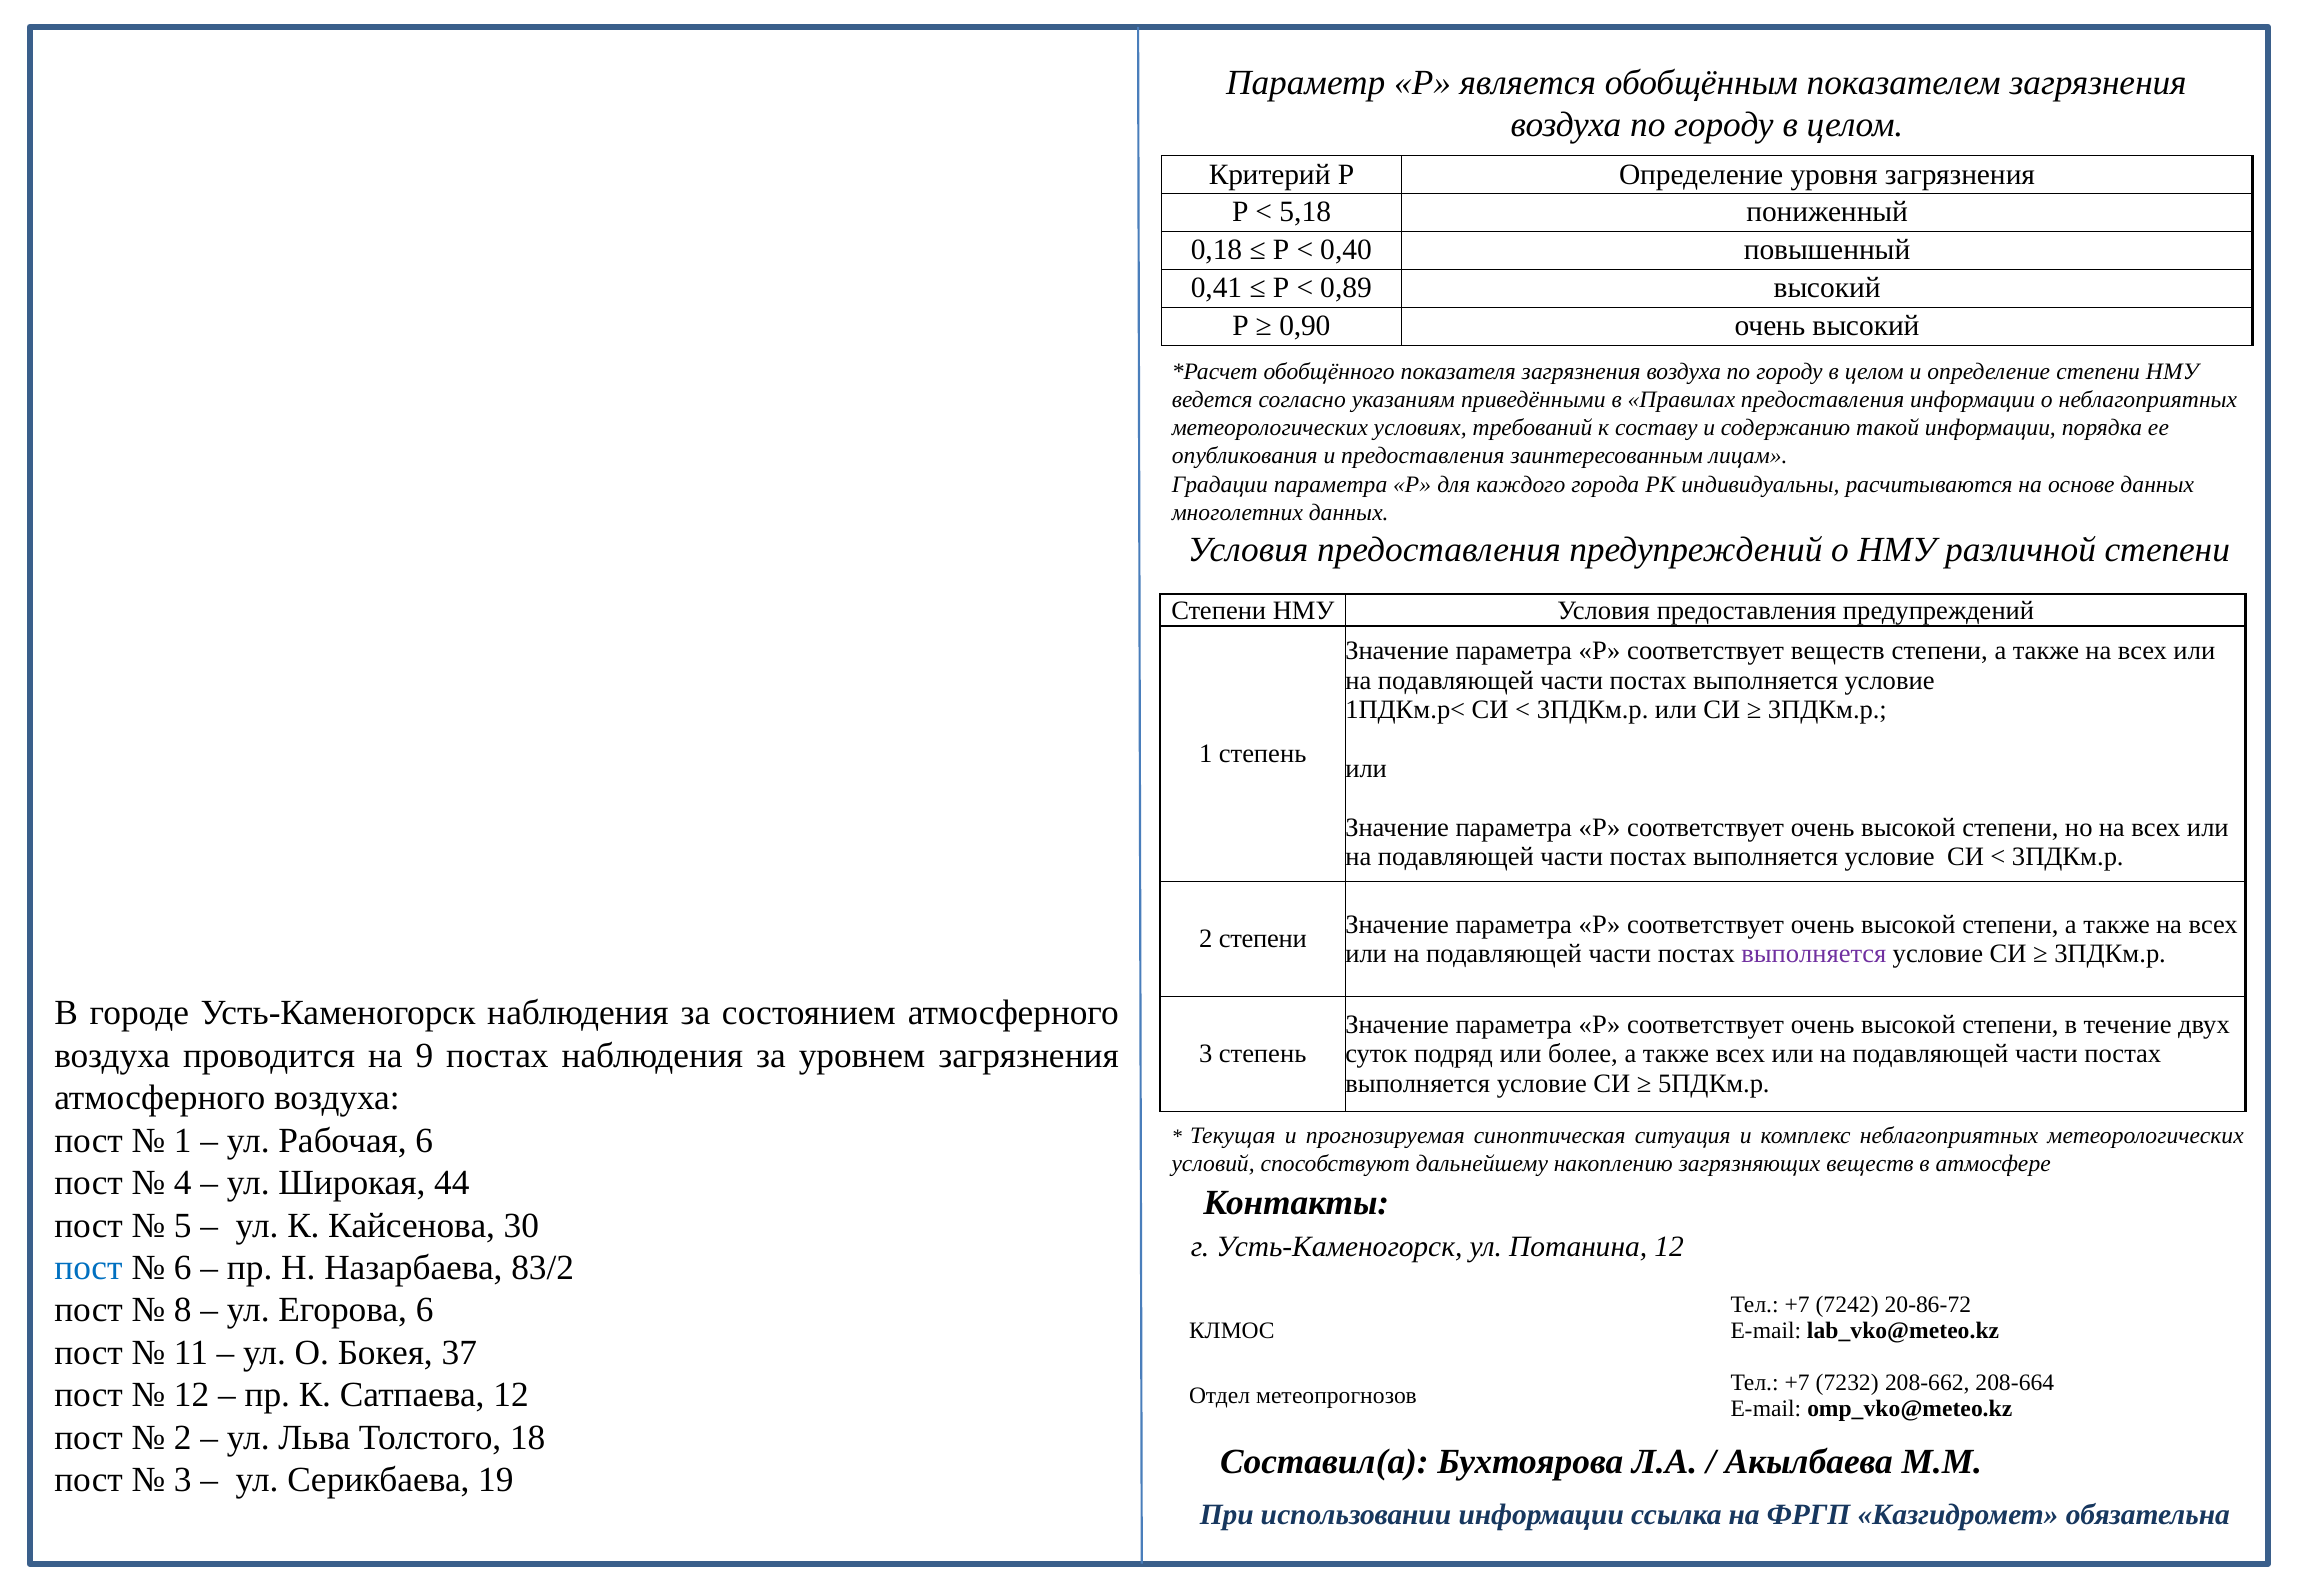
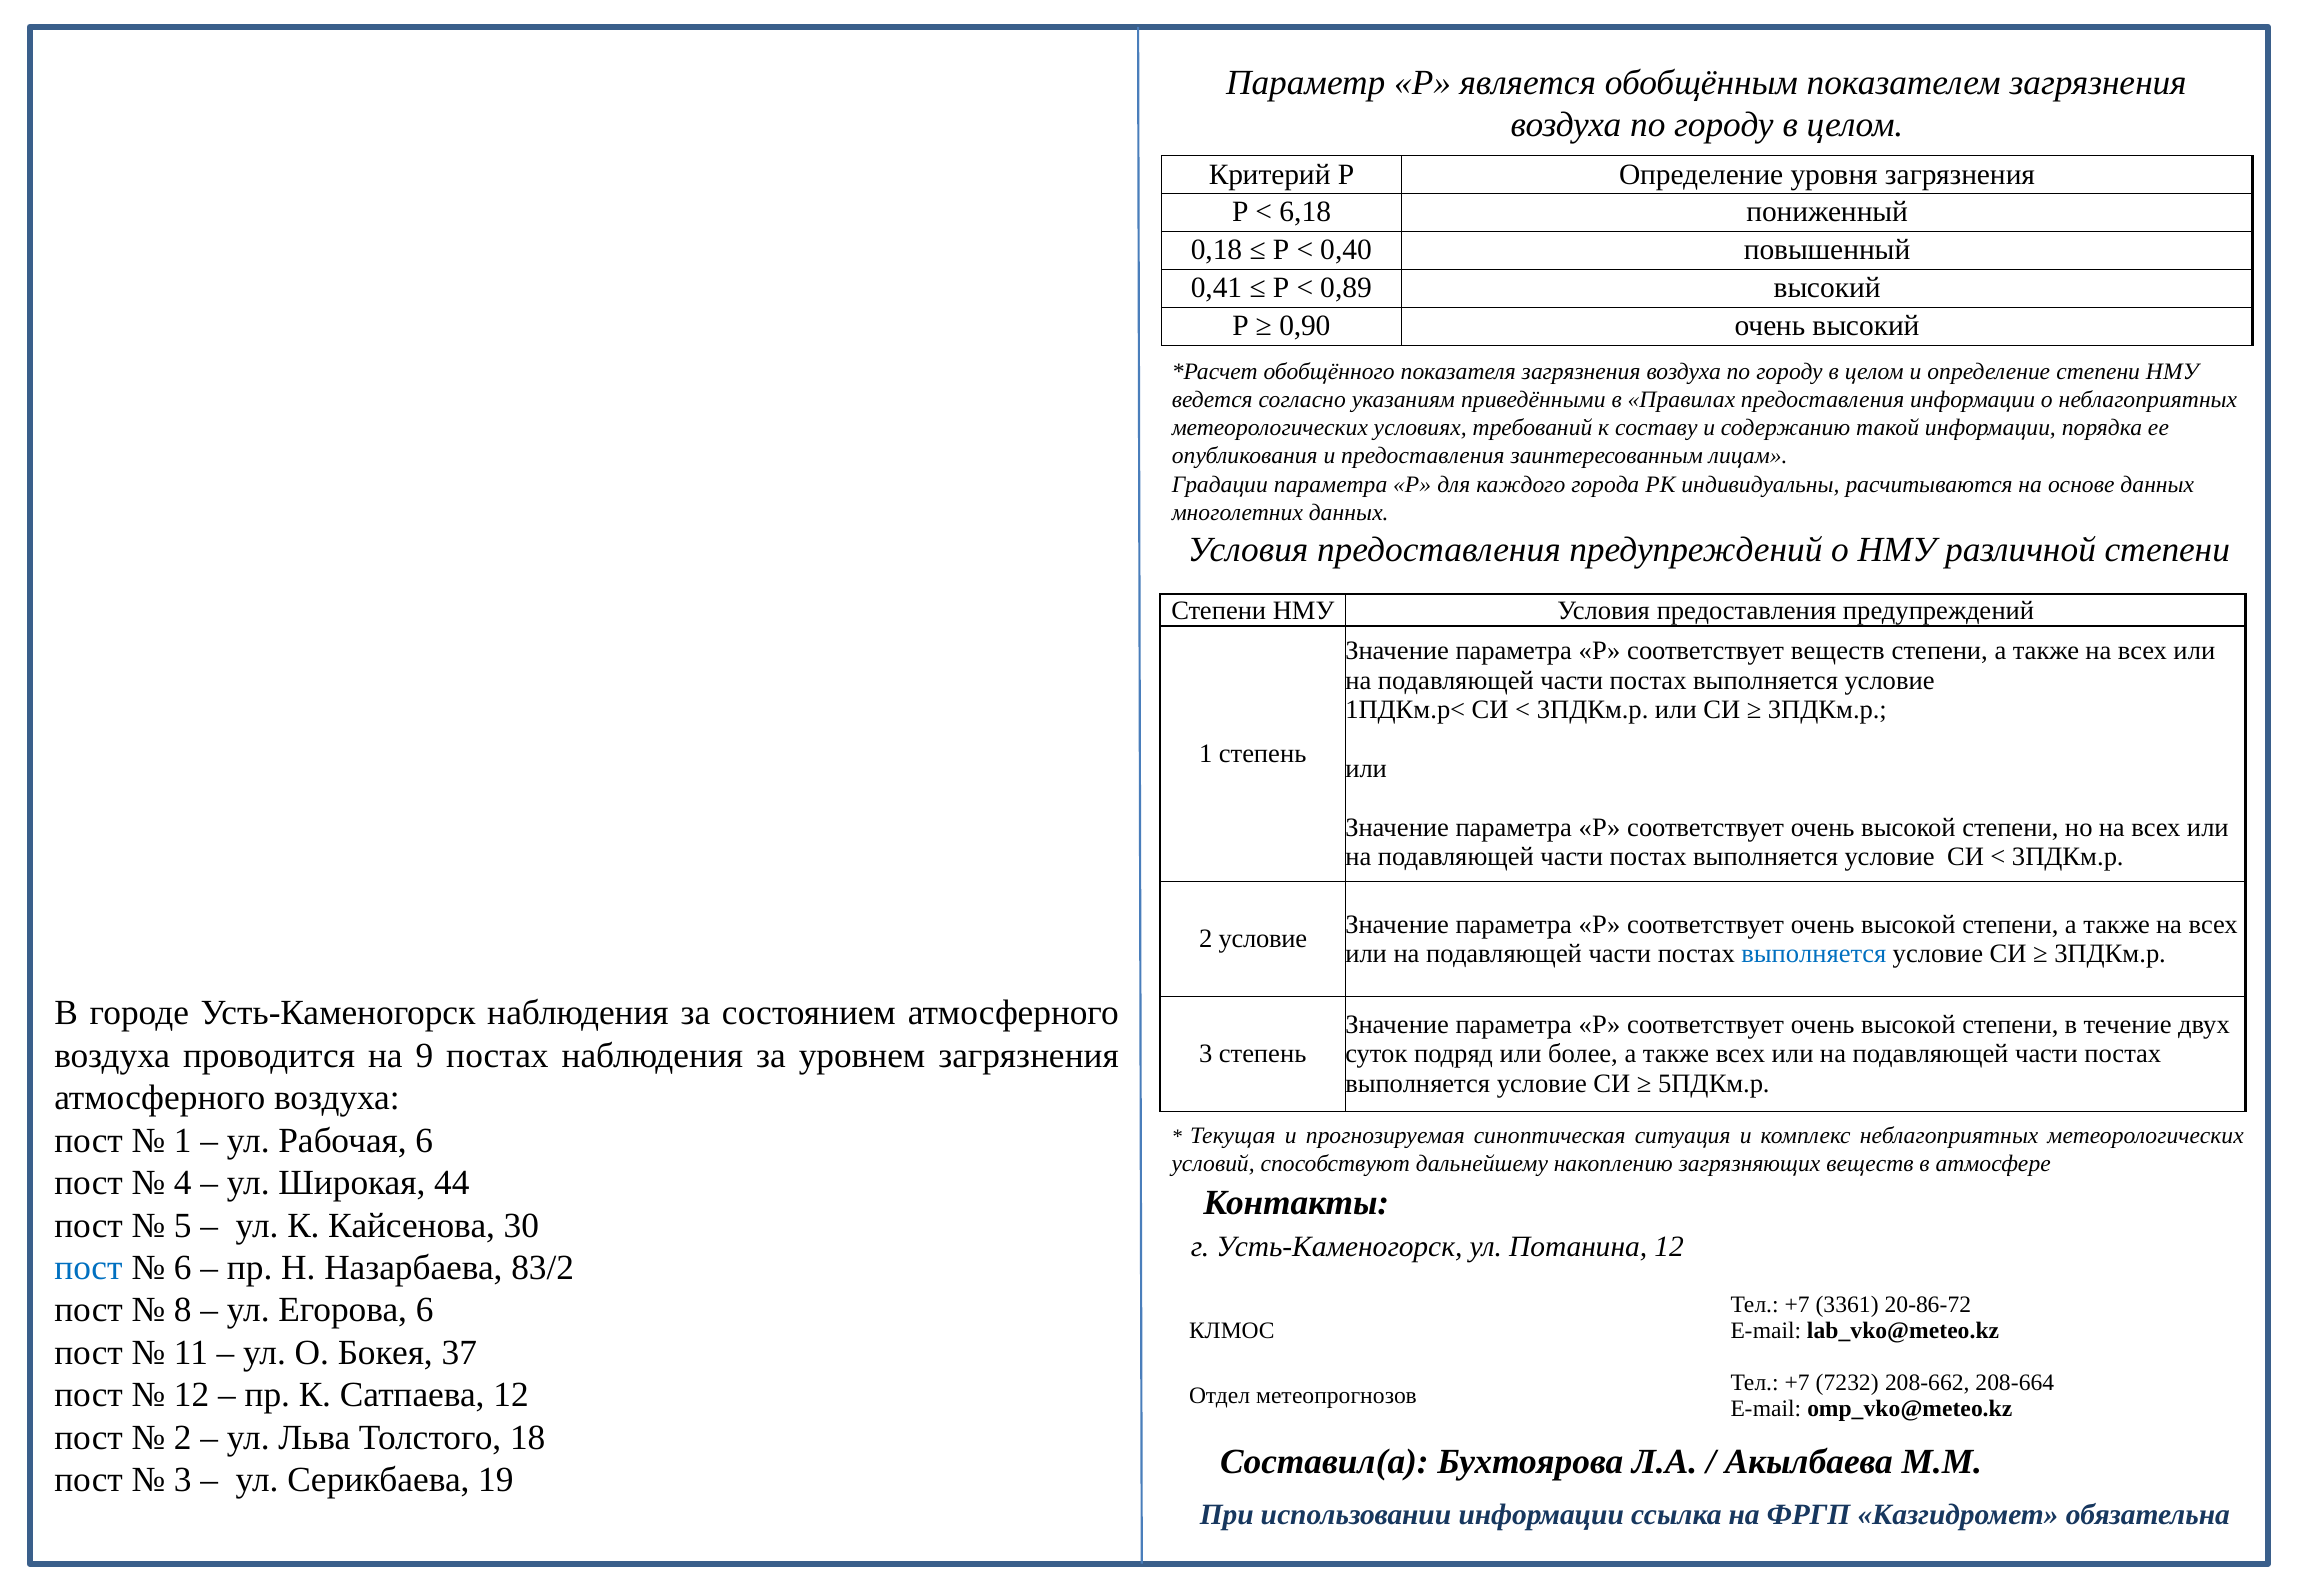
5,18: 5,18 -> 6,18 (1305, 212)
2 степени: степени -> условие (1263, 939)
выполняется colour: purple -> blue (1814, 954)
7242: 7242 -> 3361 (1847, 1305)
